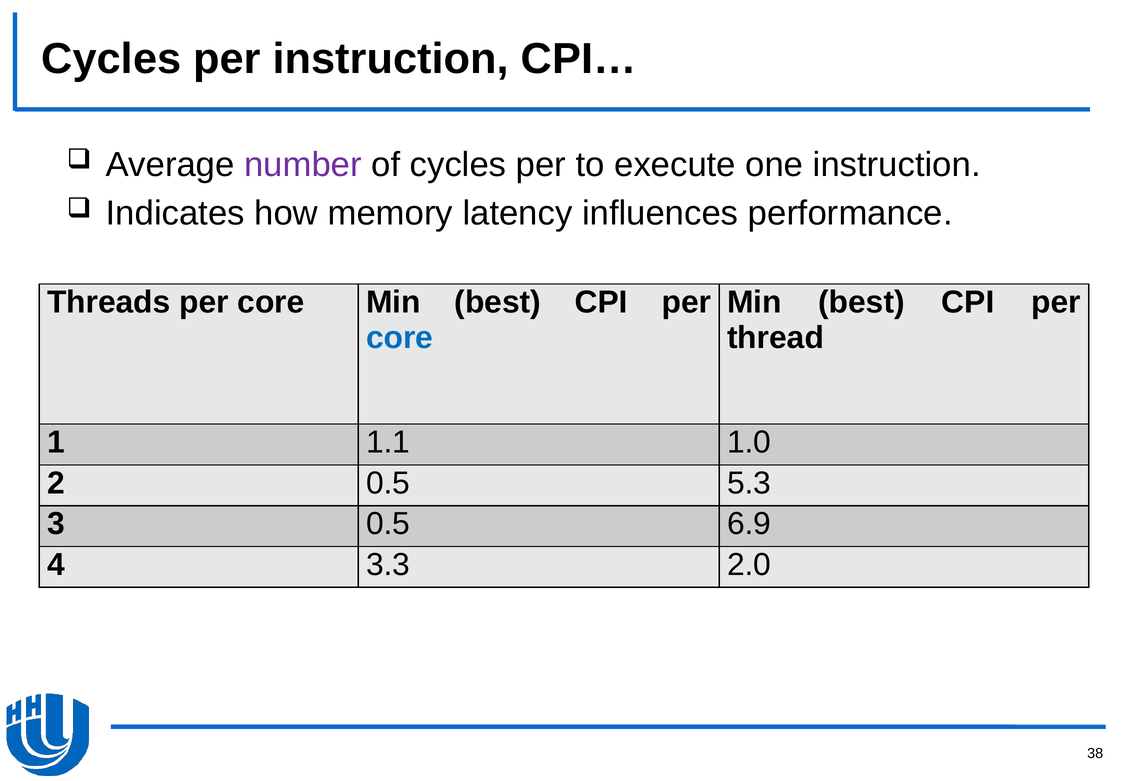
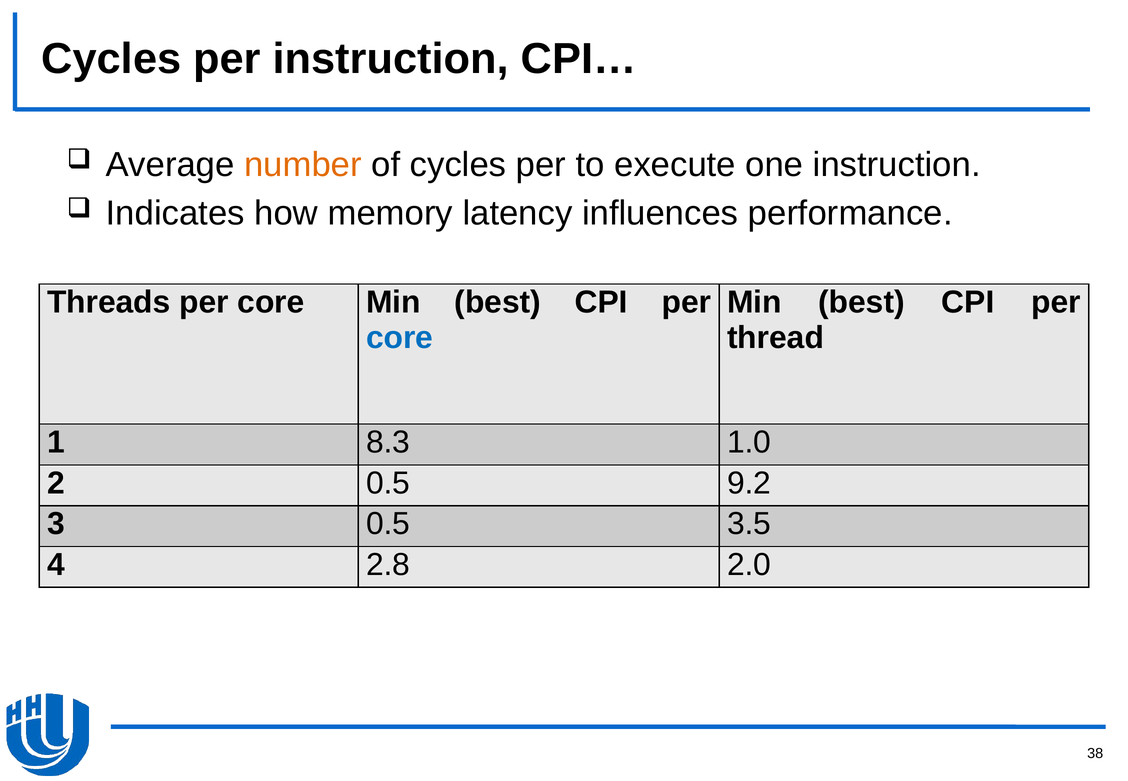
number colour: purple -> orange (303, 165)
1.1: 1.1 -> 8.3 (388, 442)
5.3: 5.3 -> 9.2 (749, 483)
6.9: 6.9 -> 3.5 (749, 524)
3.3: 3.3 -> 2.8 (388, 565)
